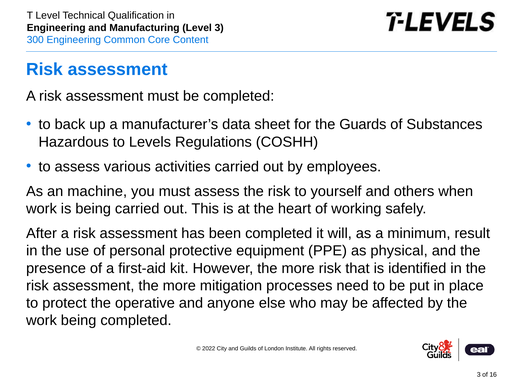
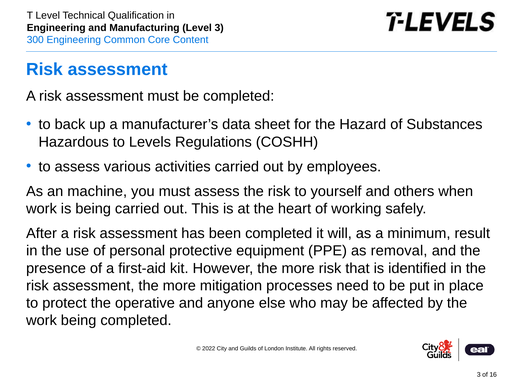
Guards: Guards -> Hazard (363, 125)
physical: physical -> removal (399, 251)
